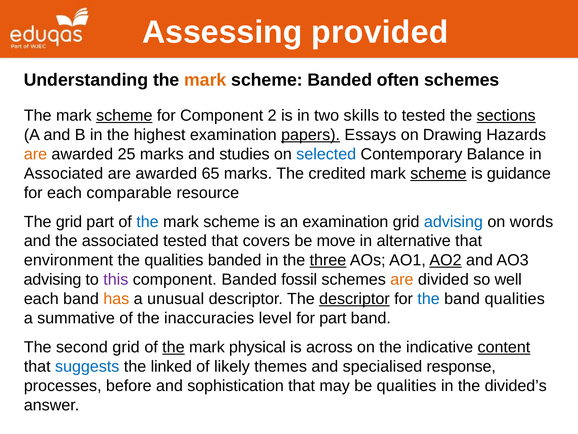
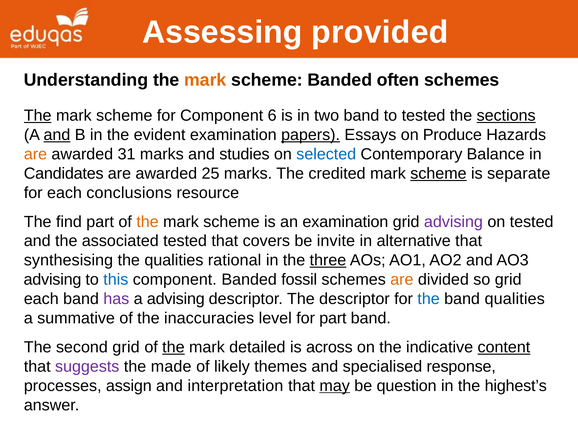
The underline: none -> present (38, 115)
scheme underline: present -> none (124, 115)
2: 2 -> 6 (272, 115)
two skills: skills -> band (361, 115)
and underline: none -> present (57, 135)
highest: highest -> evident (160, 135)
Drawing: Drawing -> Produce (452, 135)
25: 25 -> 31 (127, 154)
Associated: Associated -> Candidates (64, 173)
65: 65 -> 25 (211, 173)
guidance: guidance -> separate (519, 173)
comparable: comparable -> conclusions (129, 193)
The grid: grid -> find (69, 221)
the colour: blue -> orange (148, 221)
advising colour: blue -> purple (453, 221)
on words: words -> tested (532, 221)
move: move -> invite (336, 241)
environment: environment -> synthesising (68, 260)
qualities banded: banded -> rational (235, 260)
AO2 underline: present -> none (445, 260)
this colour: purple -> blue (116, 279)
so well: well -> grid (508, 279)
has colour: orange -> purple (116, 299)
a unusual: unusual -> advising (176, 299)
descriptor underline: present -> none (354, 299)
physical: physical -> detailed (257, 347)
suggests colour: blue -> purple (87, 366)
linked: linked -> made (171, 366)
before: before -> assign (129, 385)
sophistication: sophistication -> interpretation (235, 385)
may underline: none -> present (335, 385)
be qualities: qualities -> question (407, 385)
divided’s: divided’s -> highest’s (516, 385)
